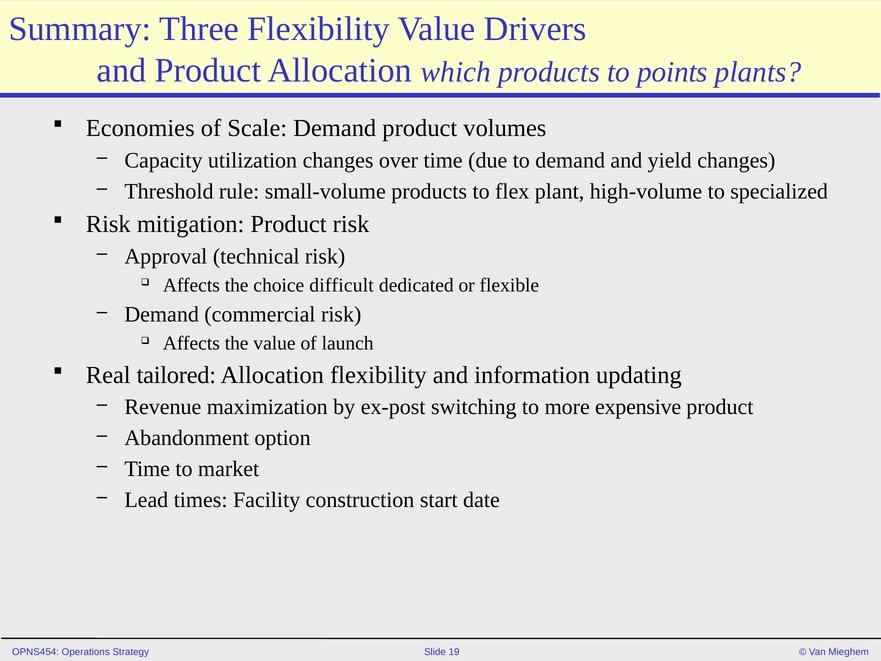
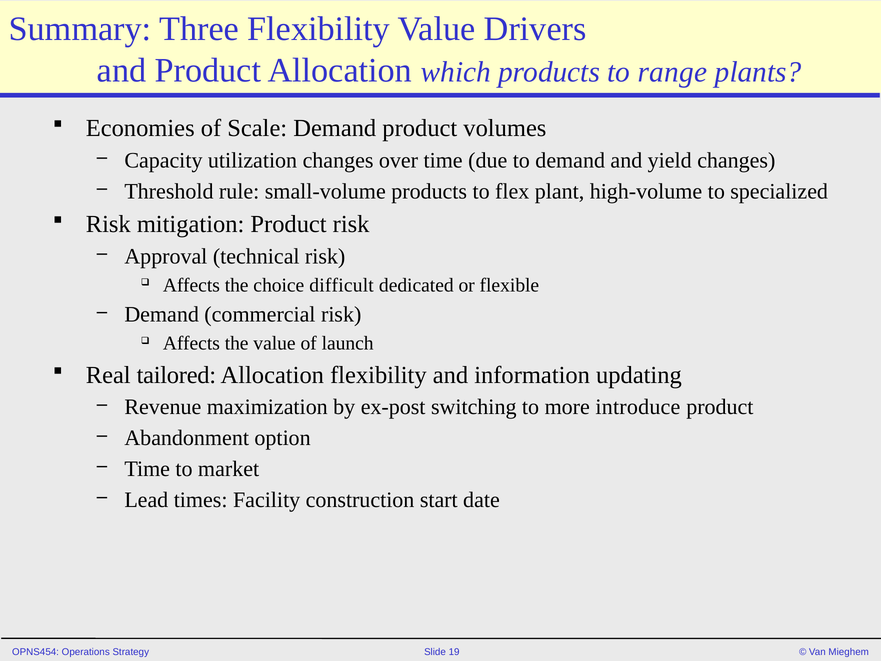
points: points -> range (672, 72)
expensive: expensive -> introduce (638, 407)
